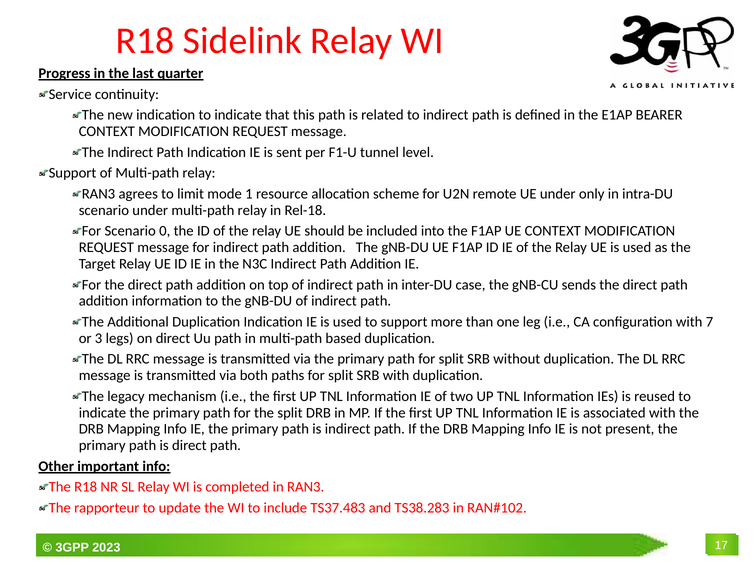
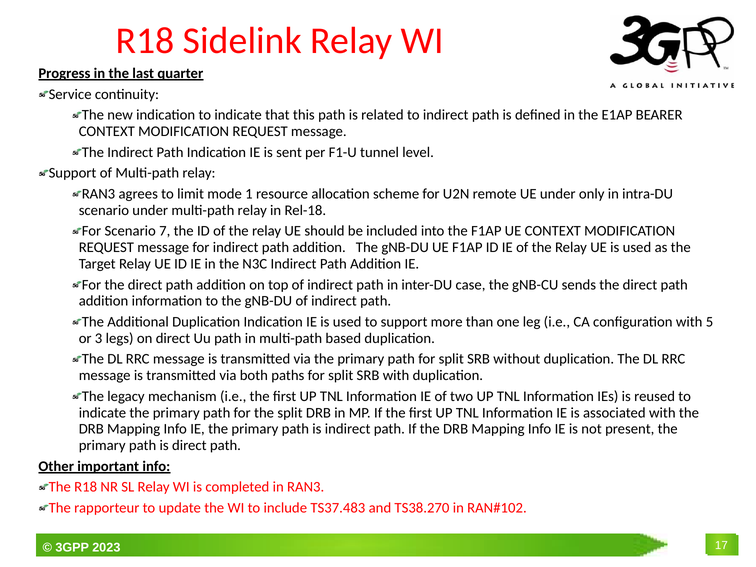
0: 0 -> 7 (165, 231)
7: 7 -> 5 (710, 322)
TS38.283: TS38.283 -> TS38.270 (422, 508)
